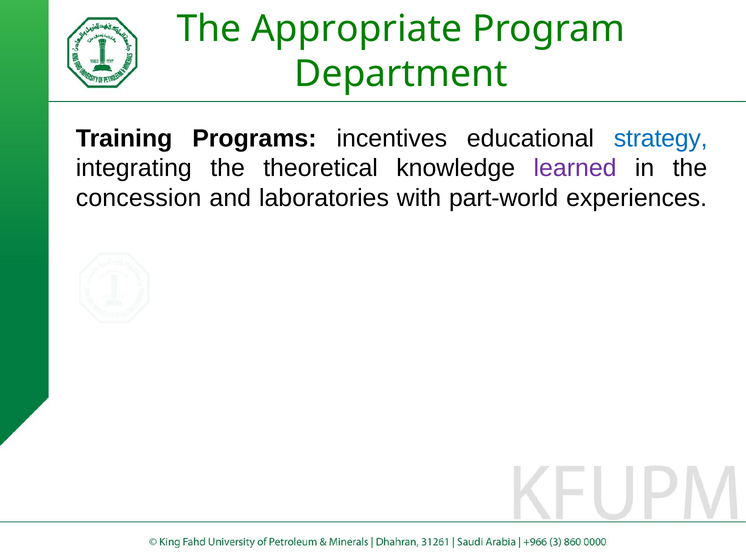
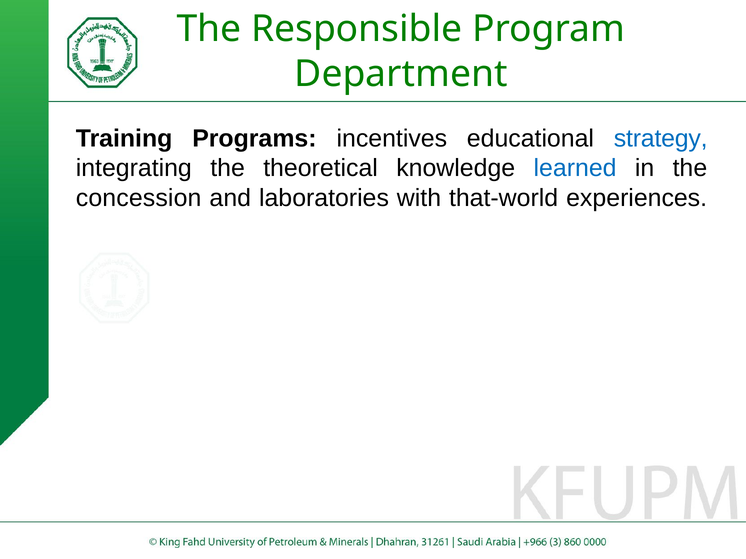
Appropriate: Appropriate -> Responsible (357, 29)
learned colour: purple -> blue (575, 168)
part-world: part-world -> that-world (504, 198)
